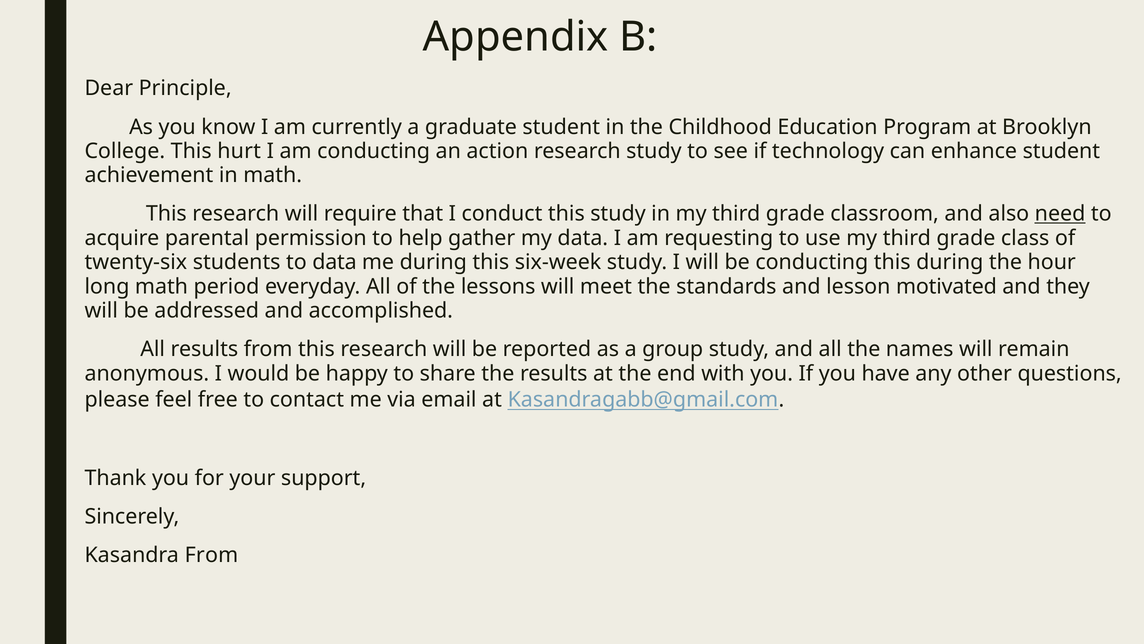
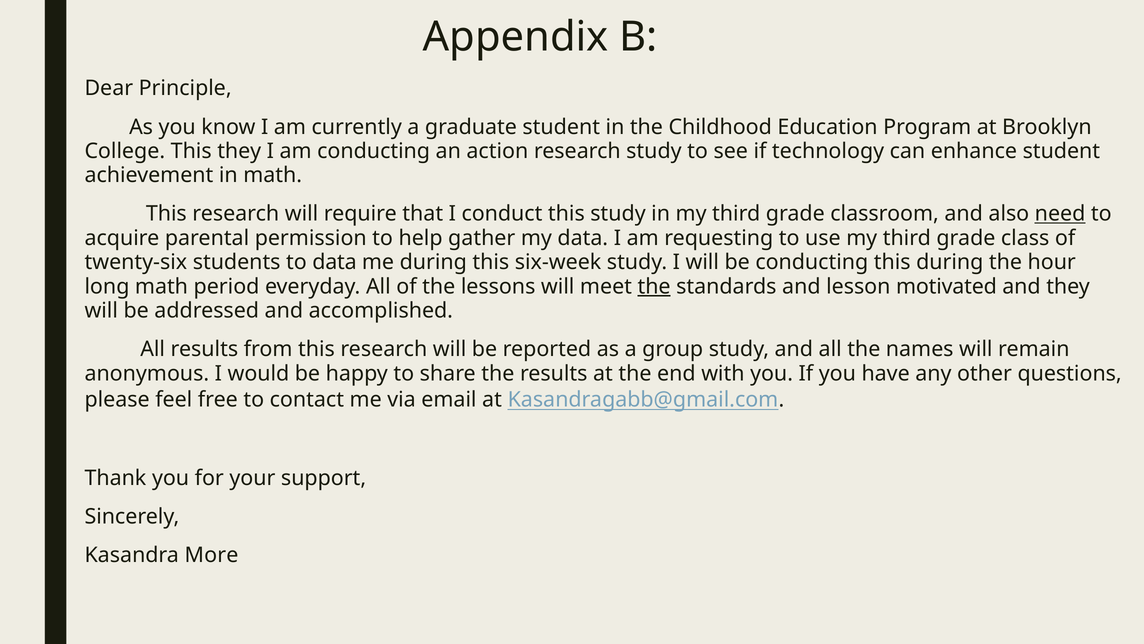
This hurt: hurt -> they (239, 151)
the underline: none -> present (654, 286)
Kasandra From: From -> More (212, 555)
